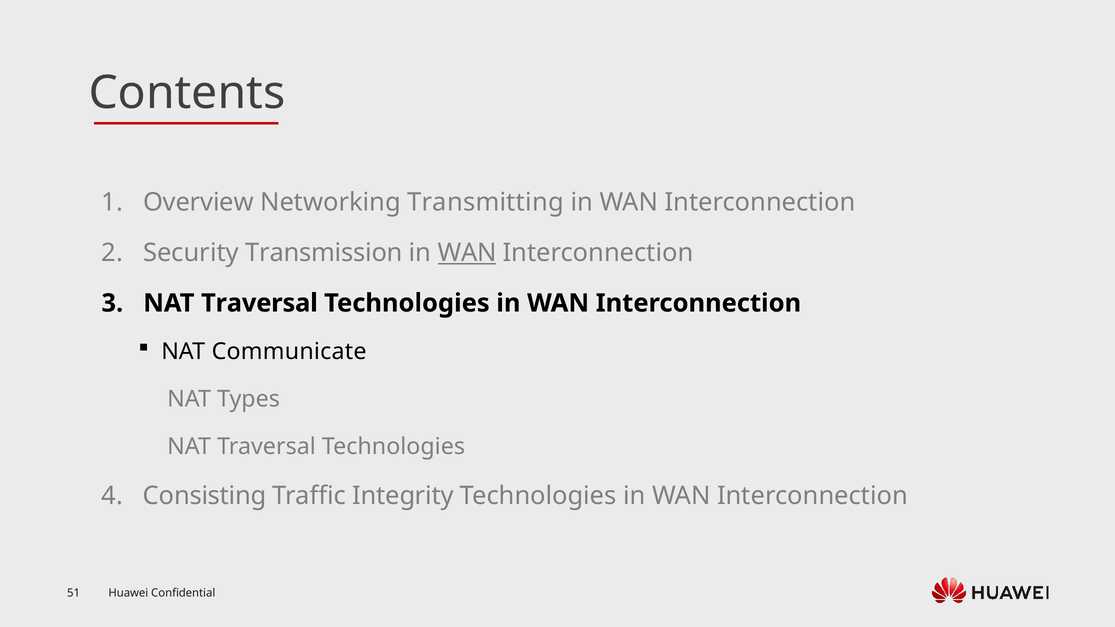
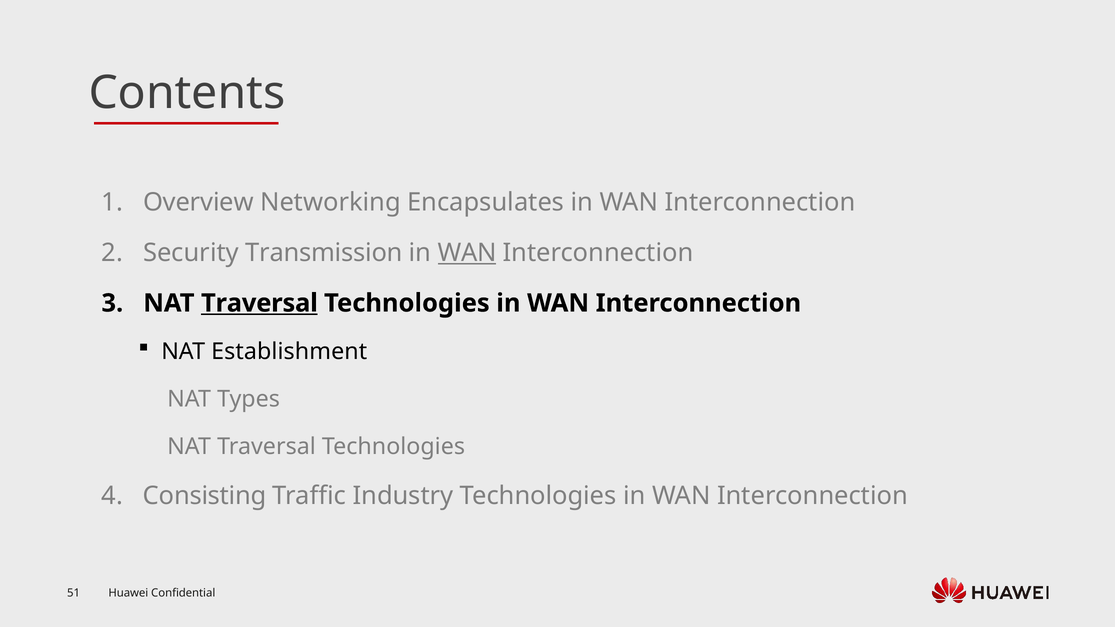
Transmitting: Transmitting -> Encapsulates (486, 202)
Traversal underline: none -> present (259, 303)
Communicate: Communicate -> Establishment (289, 352)
Integrity: Integrity -> Industry (403, 496)
